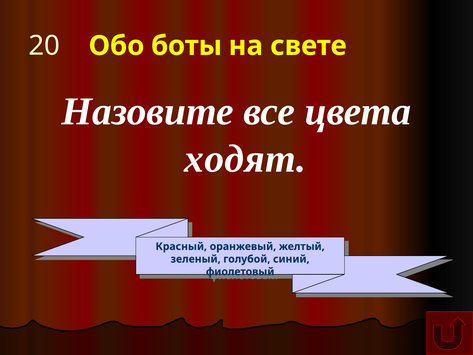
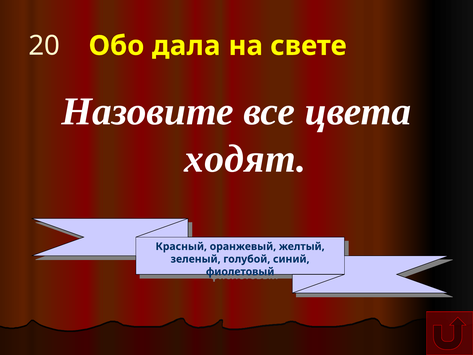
боты: боты -> дала (186, 46)
